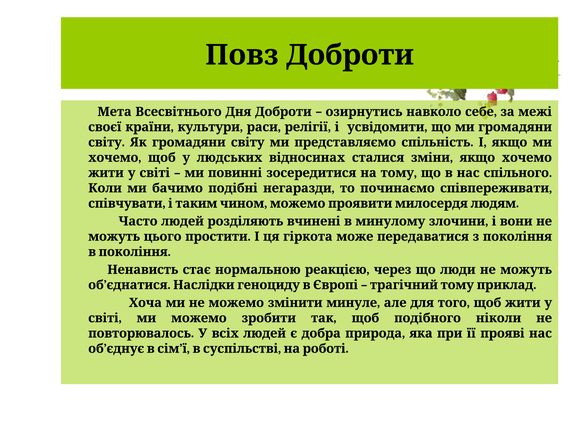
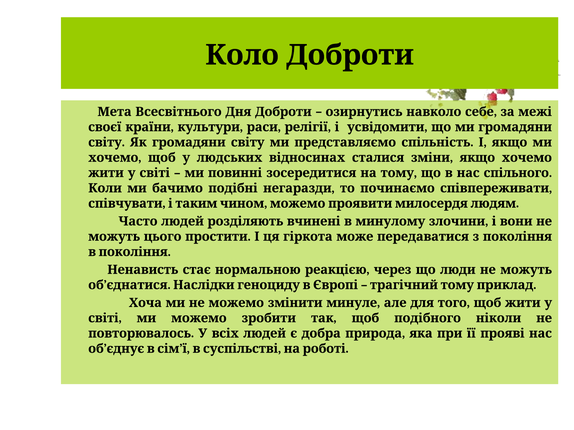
Повз: Повз -> Коло (242, 55)
